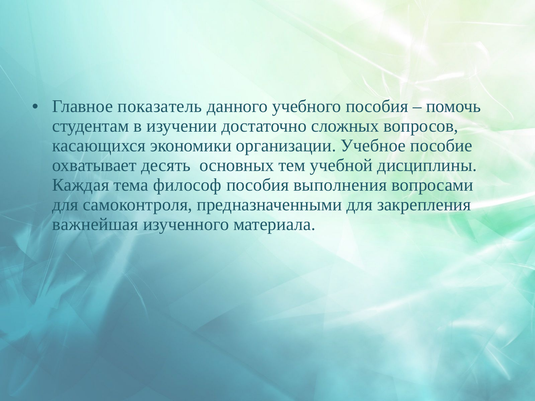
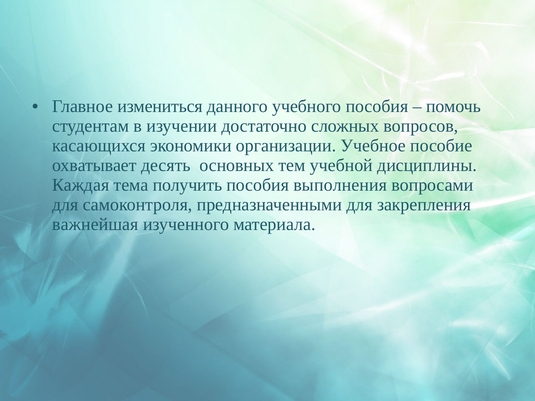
показатель: показатель -> измениться (160, 106)
философ: философ -> получить (187, 185)
